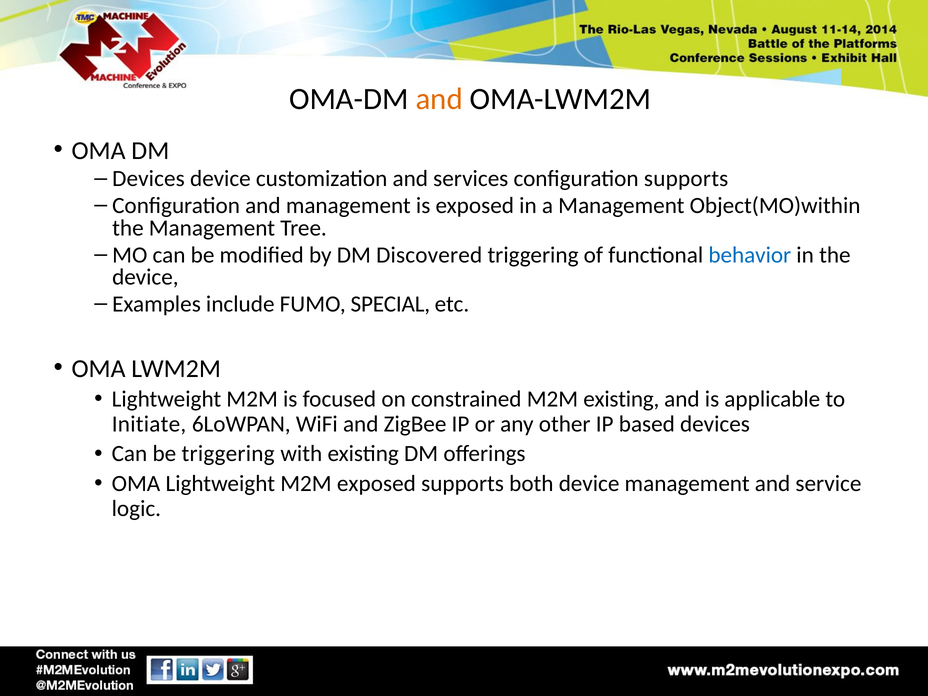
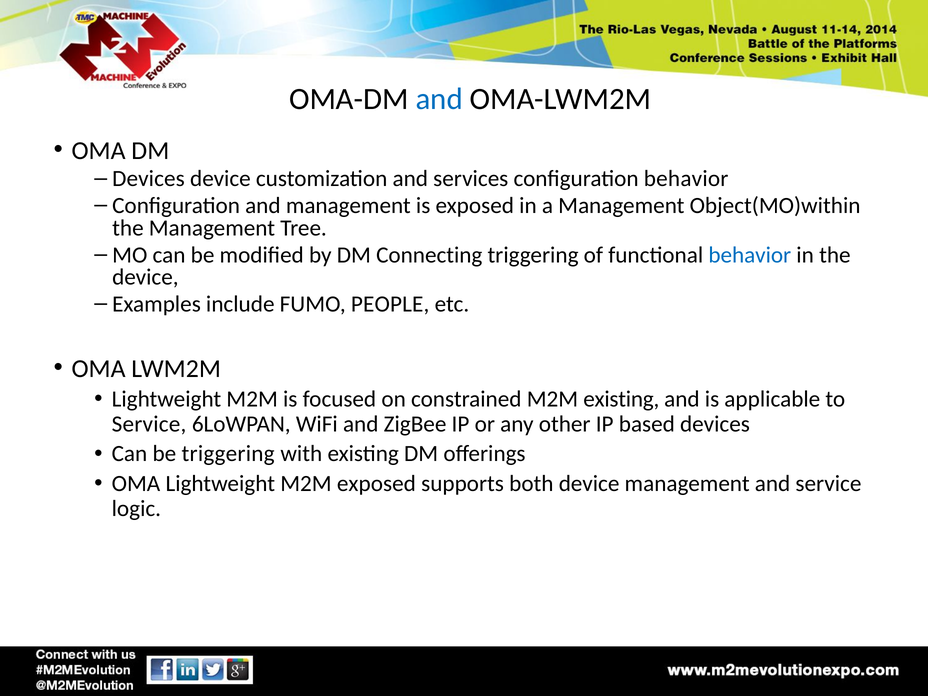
and colour: orange -> blue (439, 99)
configuration supports: supports -> behavior (686, 179)
Discovered: Discovered -> Connecting (429, 255)
SPECIAL: SPECIAL -> PEOPLE (390, 304)
Initiate: Initiate -> Service (149, 424)
